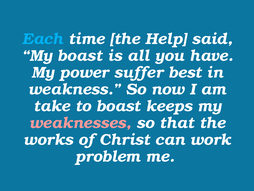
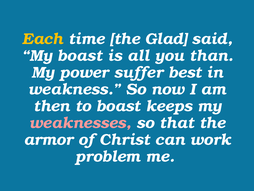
Each colour: light blue -> yellow (43, 39)
Help: Help -> Glad (166, 39)
have: have -> than (211, 56)
take: take -> then (52, 106)
works: works -> armor (48, 139)
